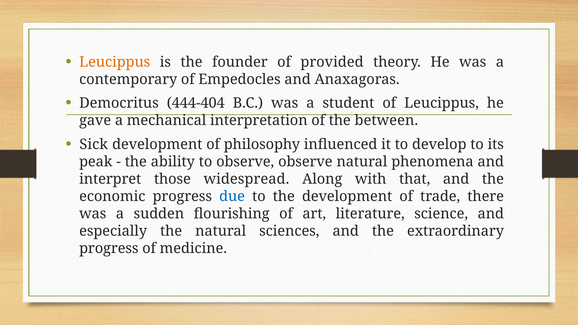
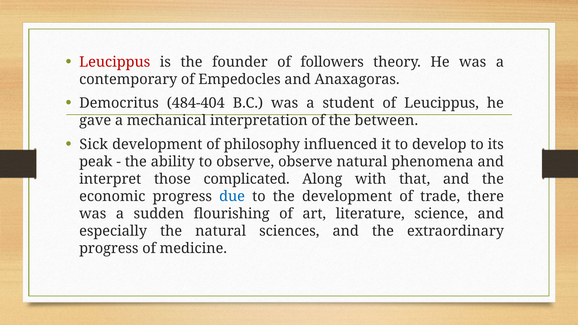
Leucippus colour: orange -> red (115, 62)
provided: provided -> followers (332, 62)
444-404: 444-404 -> 484-404 (196, 103)
widespread: widespread -> complicated (247, 179)
